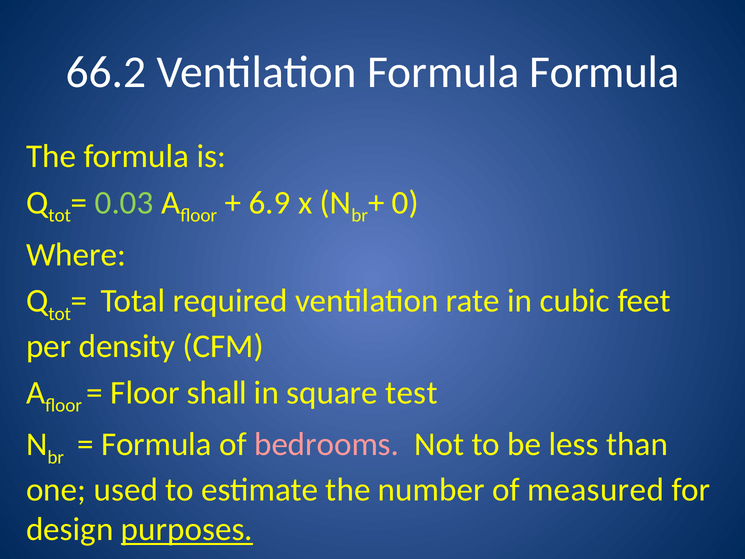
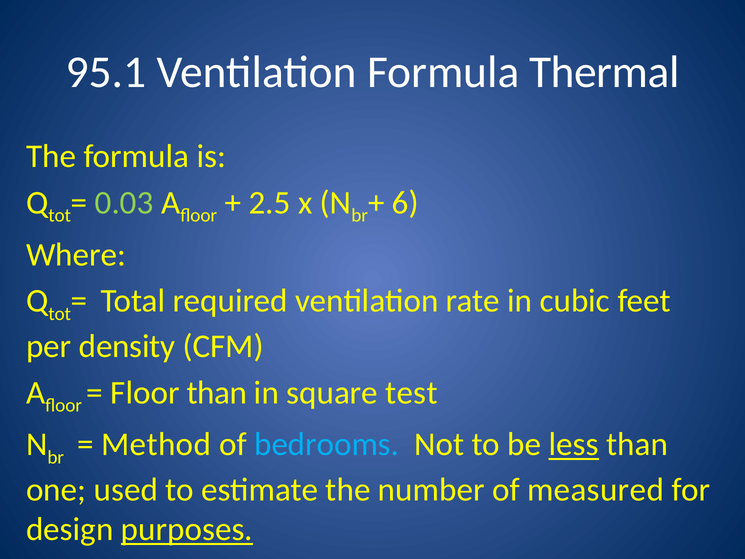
66.2: 66.2 -> 95.1 (106, 72)
Formula Formula: Formula -> Thermal (604, 72)
6.9: 6.9 -> 2.5 (270, 203)
0: 0 -> 6 (405, 203)
Floor shall: shall -> than (217, 392)
Formula: Formula -> Method (156, 444)
bedrooms colour: pink -> light blue (327, 444)
less underline: none -> present (574, 444)
